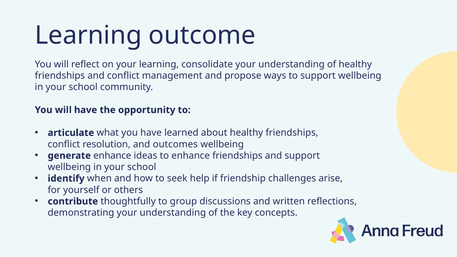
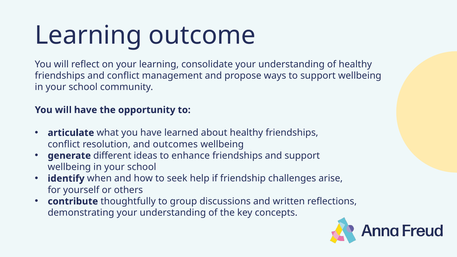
generate enhance: enhance -> different (112, 156)
